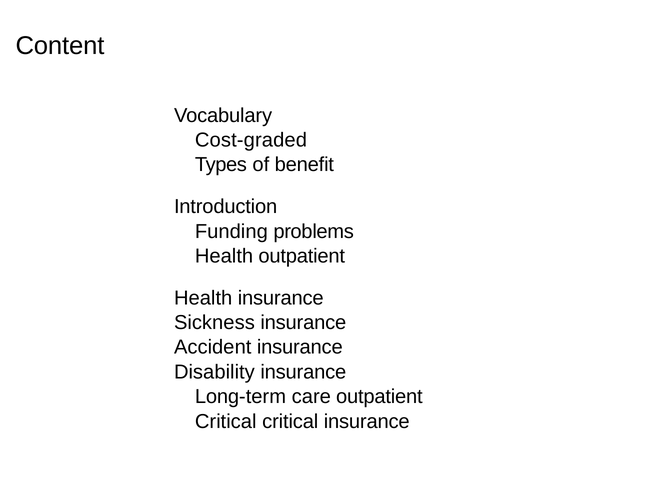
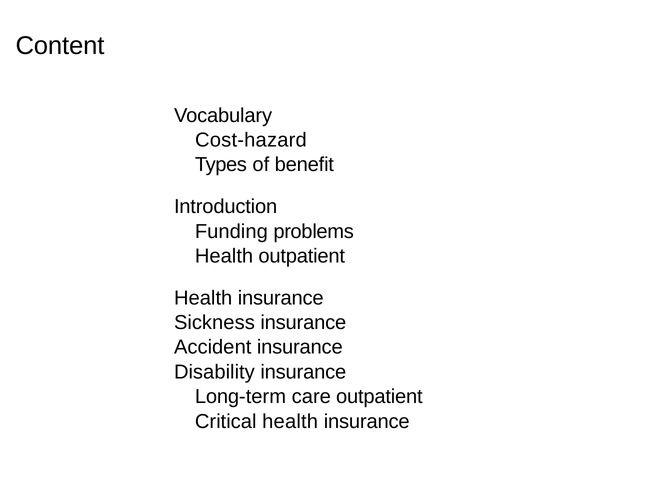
Cost-graded: Cost-graded -> Cost-hazard (251, 140)
Critical critical: critical -> health (290, 421)
